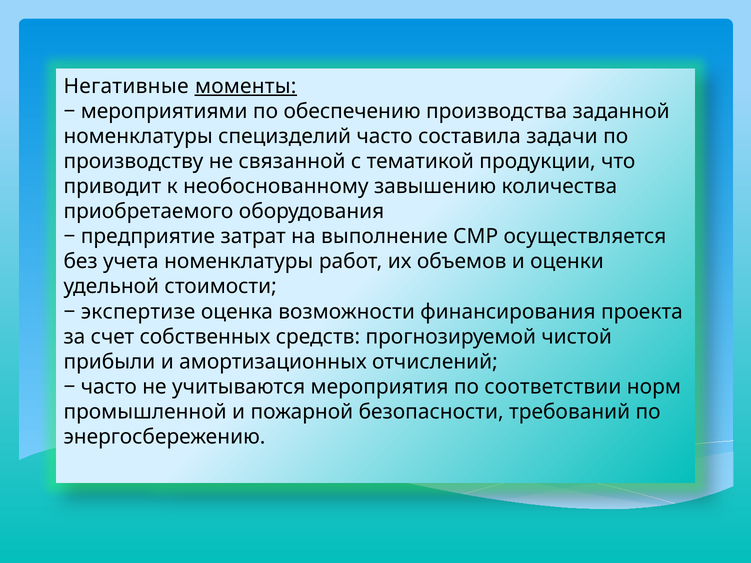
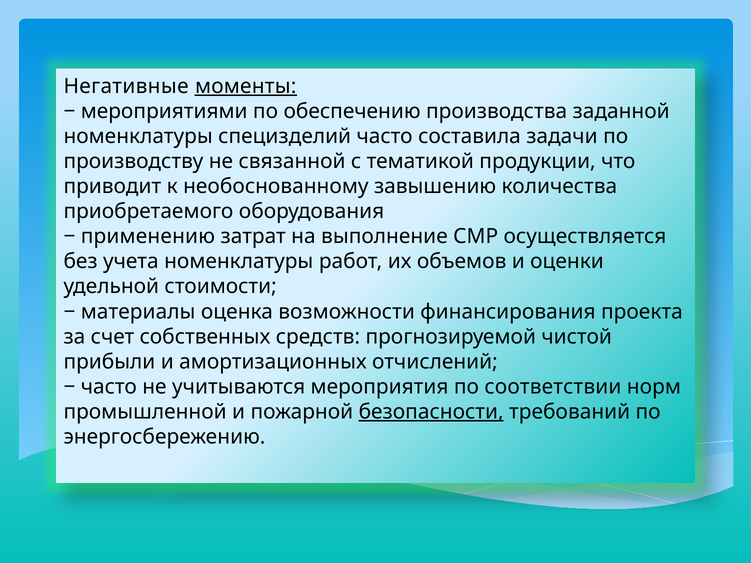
предприятие: предприятие -> применению (148, 237)
экспертизе: экспертизе -> материалы (138, 312)
безопасности underline: none -> present (431, 412)
